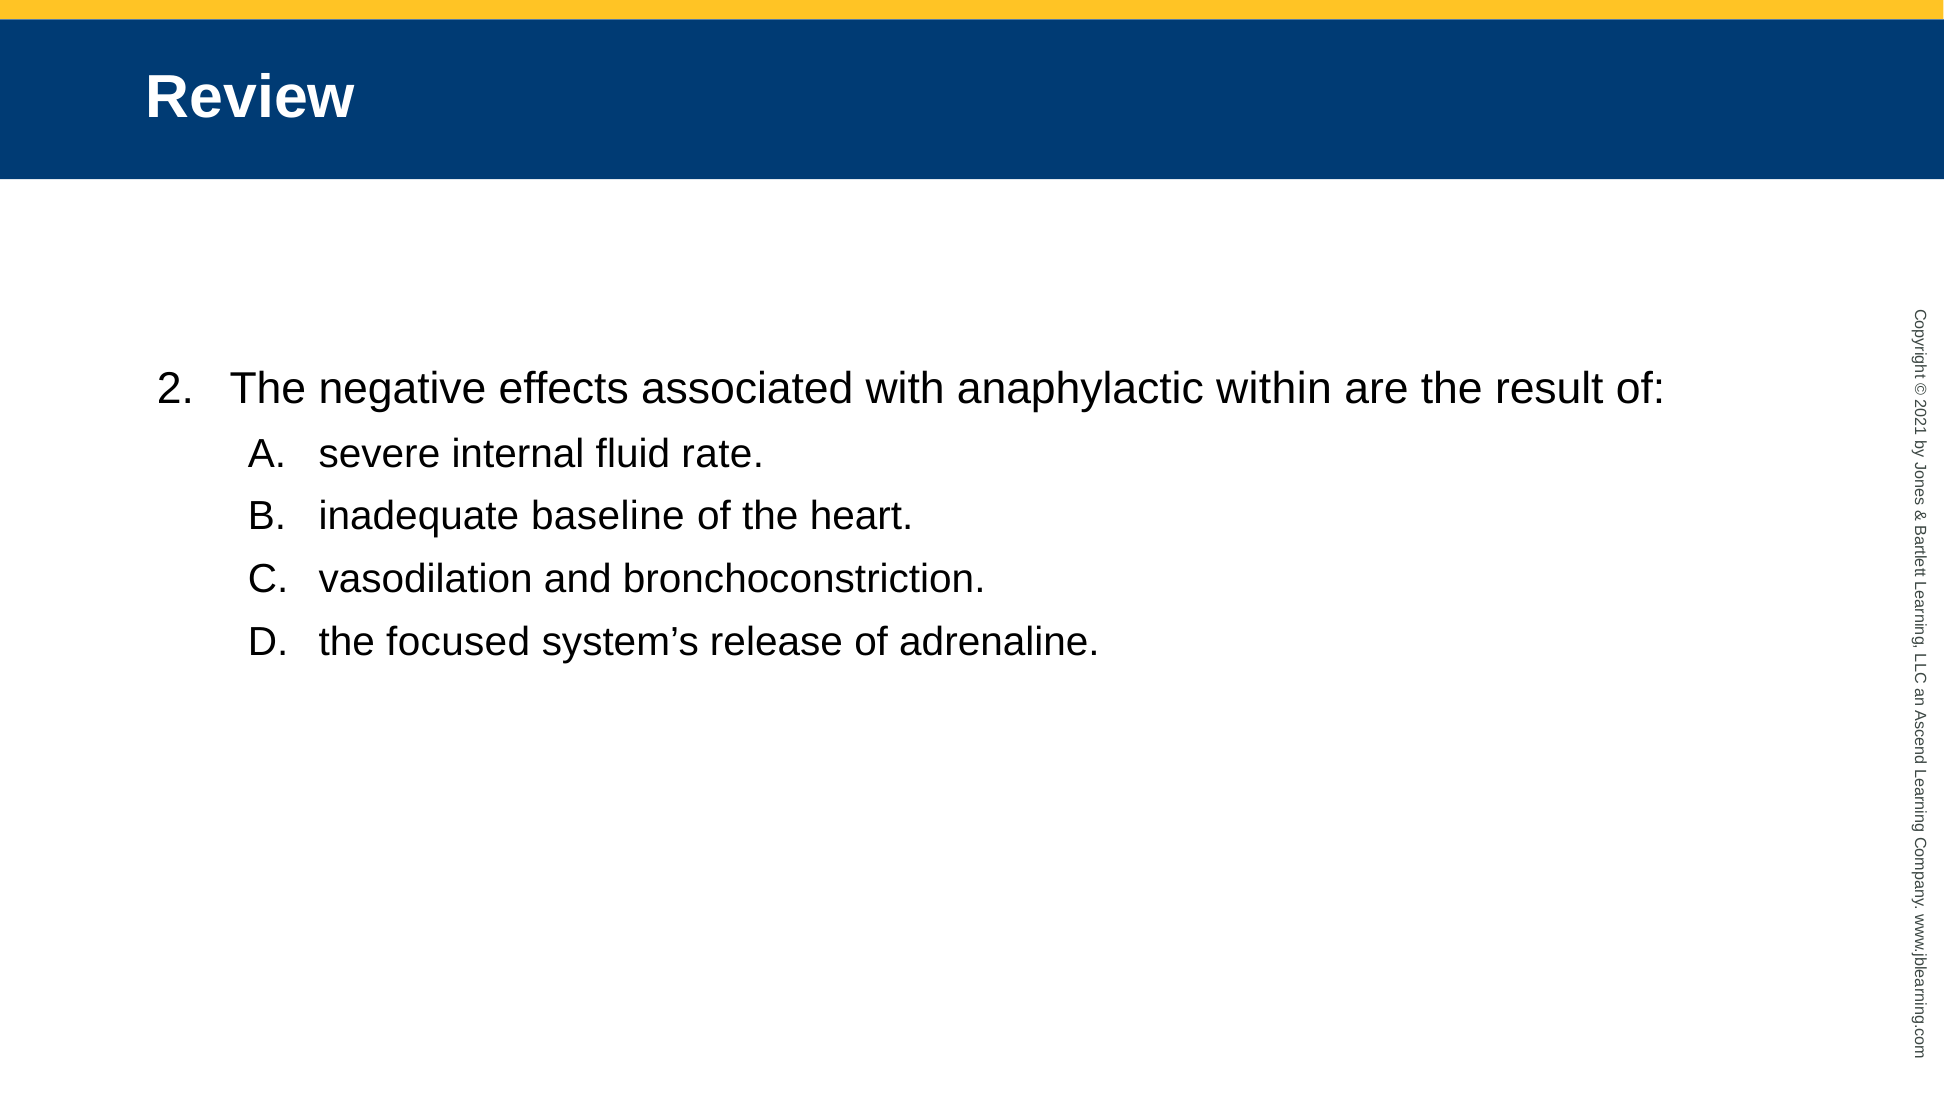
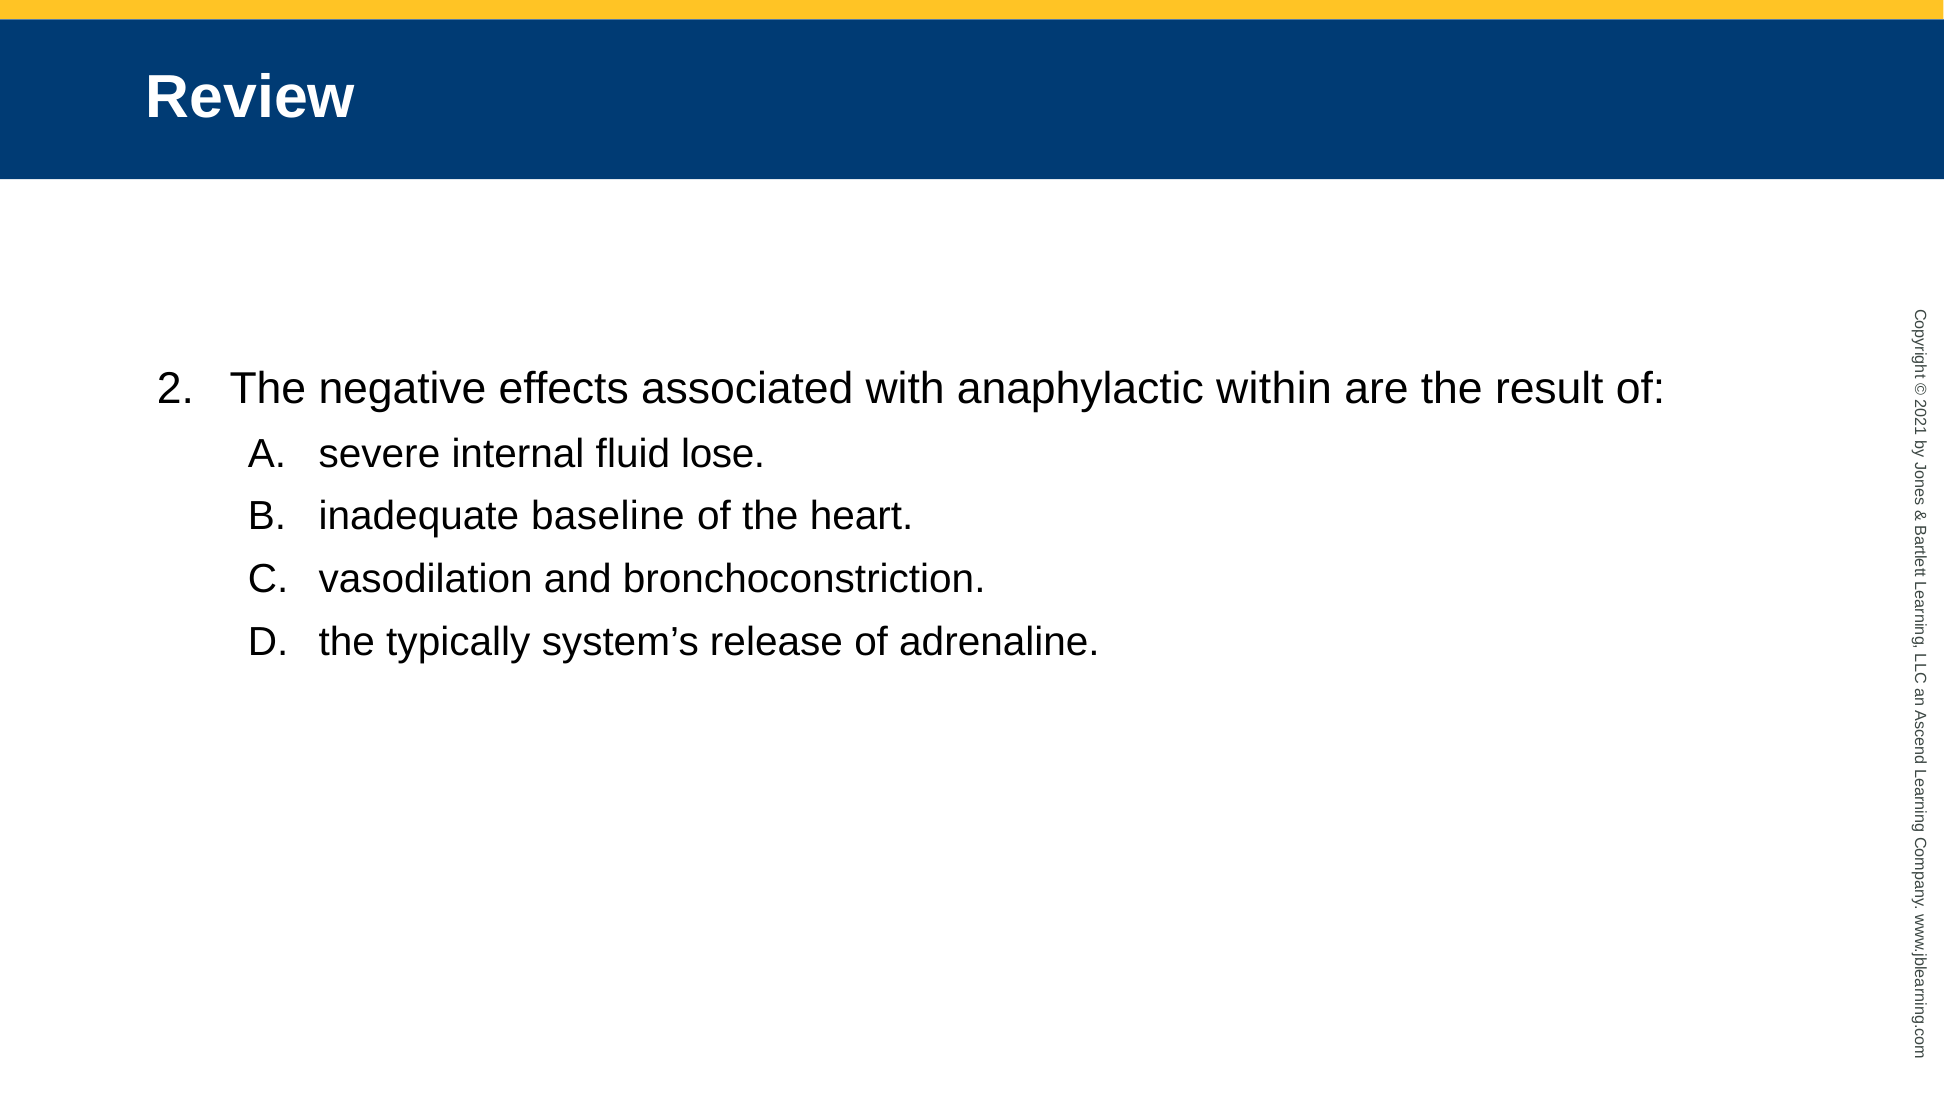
rate: rate -> lose (723, 453)
focused: focused -> typically (458, 642)
